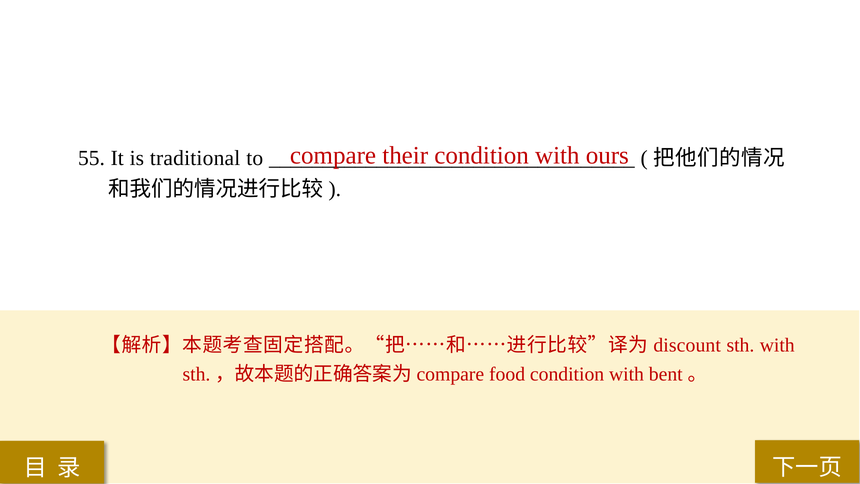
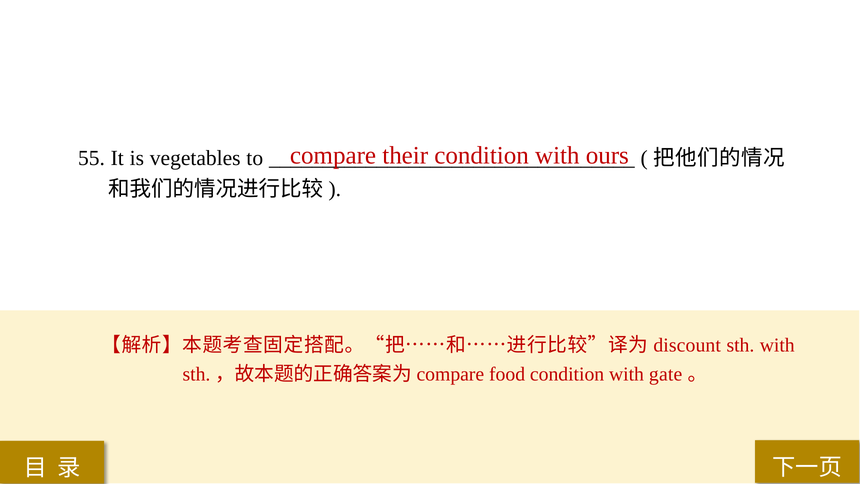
traditional: traditional -> vegetables (195, 158)
bent: bent -> gate (666, 374)
